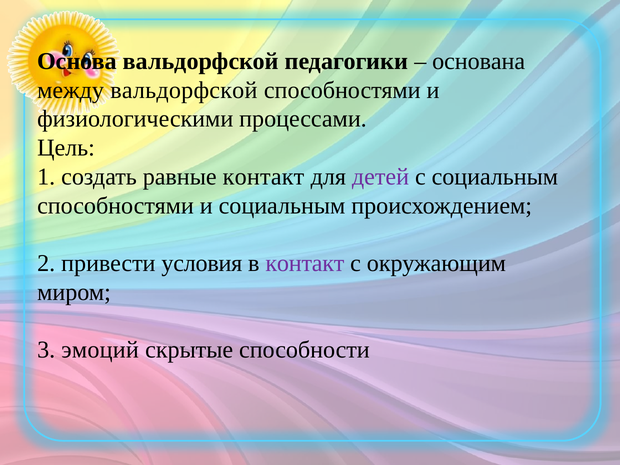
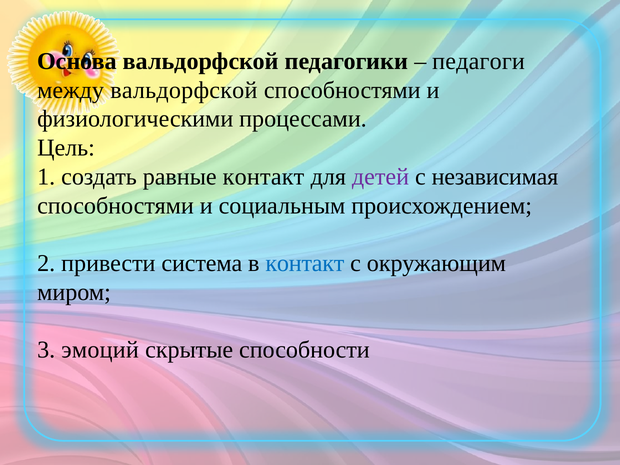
основана: основана -> педагоги (479, 61)
с социальным: социальным -> независимая (495, 177)
условия: условия -> система (202, 263)
контакт colour: purple -> blue (305, 263)
